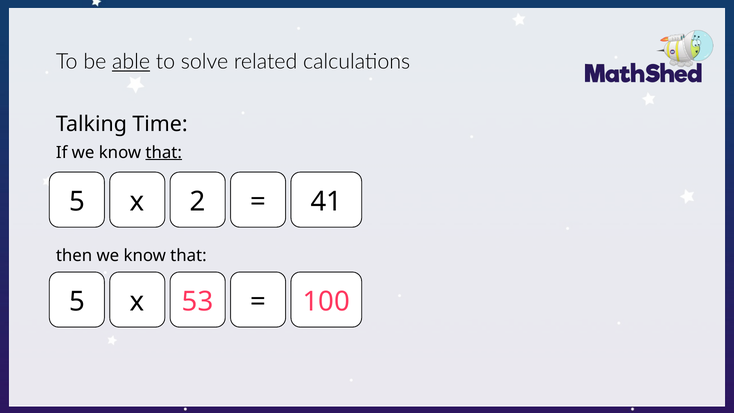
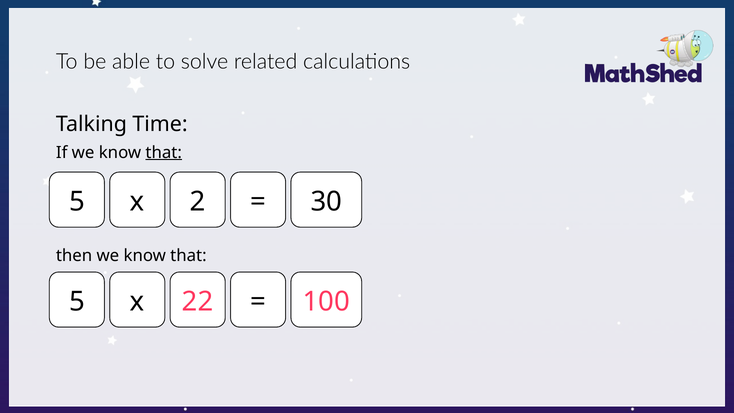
able underline: present -> none (131, 62)
41: 41 -> 30 (326, 201)
53: 53 -> 22 (198, 301)
